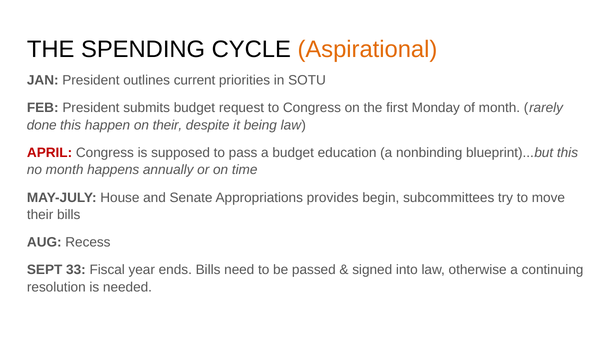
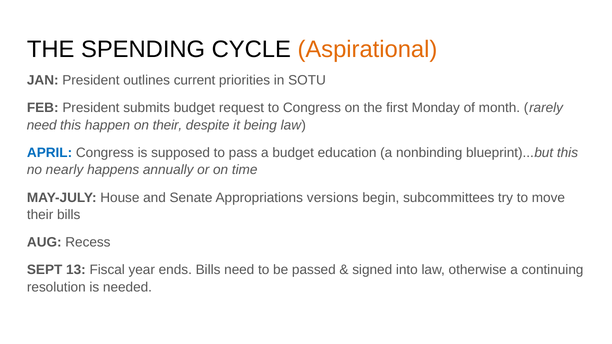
done: done -> need (42, 125)
APRIL colour: red -> blue (50, 153)
no month: month -> nearly (65, 170)
provides: provides -> versions (333, 198)
33: 33 -> 13 (76, 270)
